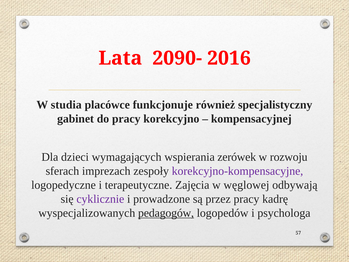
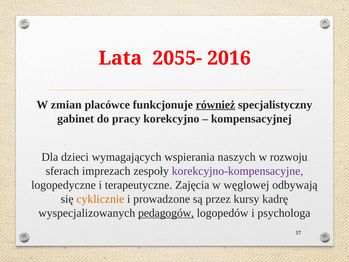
2090-: 2090- -> 2055- (177, 58)
studia: studia -> zmian (66, 105)
również underline: none -> present (215, 105)
zerówek: zerówek -> naszych (237, 157)
cyklicznie colour: purple -> orange (100, 199)
przez pracy: pracy -> kursy (246, 199)
